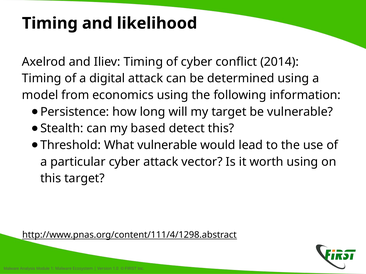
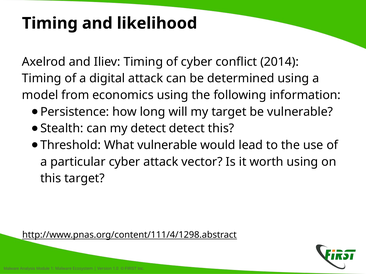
my based: based -> detect (148, 129)
